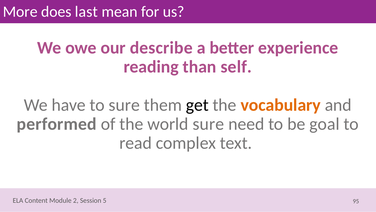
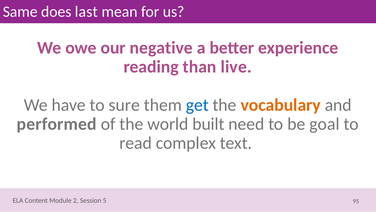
More: More -> Same (20, 12)
describe: describe -> negative (161, 48)
self: self -> live (236, 67)
get colour: black -> blue (197, 105)
world sure: sure -> built (208, 124)
